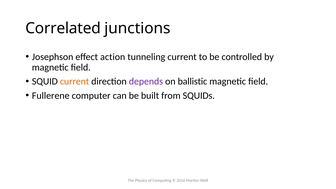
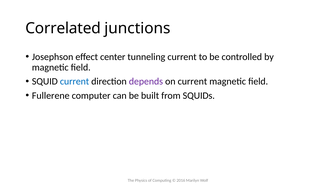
action: action -> center (113, 57)
current colour: orange -> blue (75, 81)
on ballistic: ballistic -> current (192, 81)
